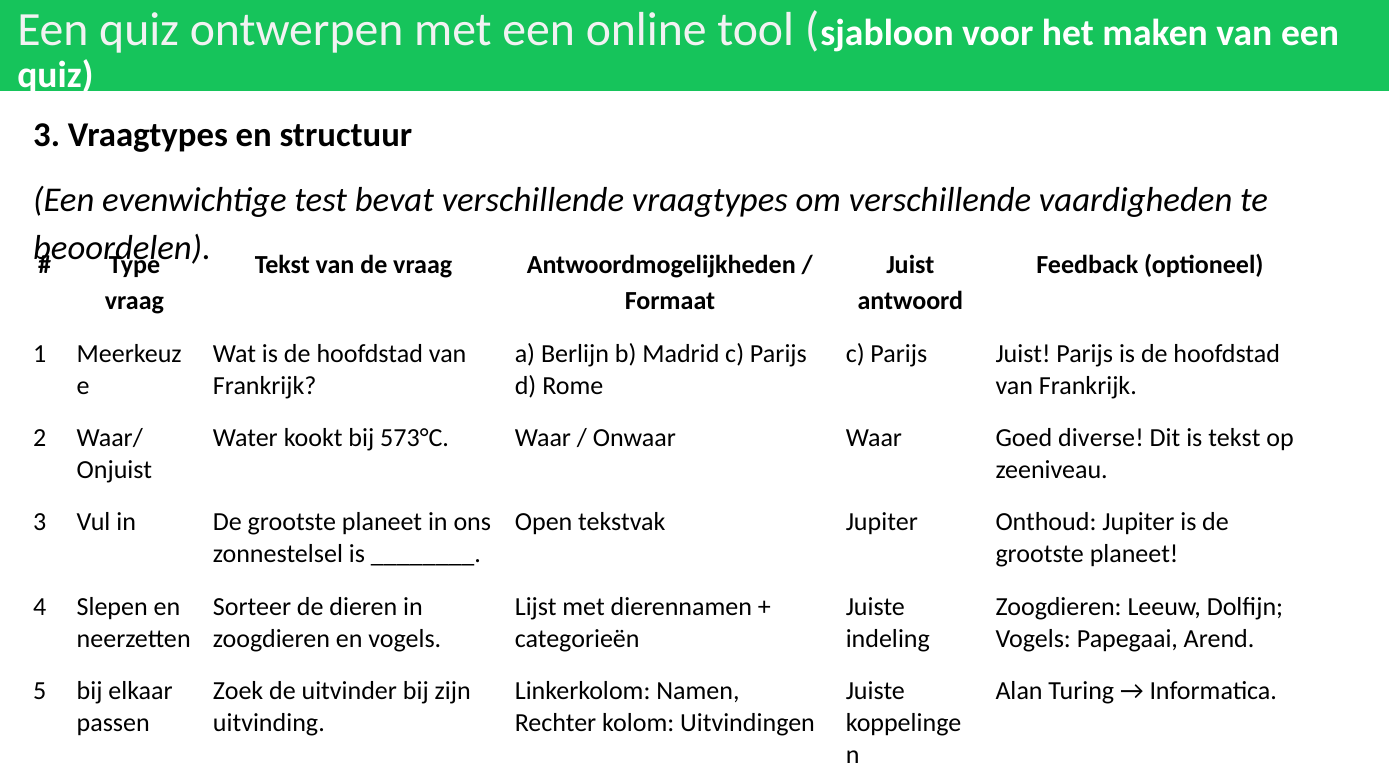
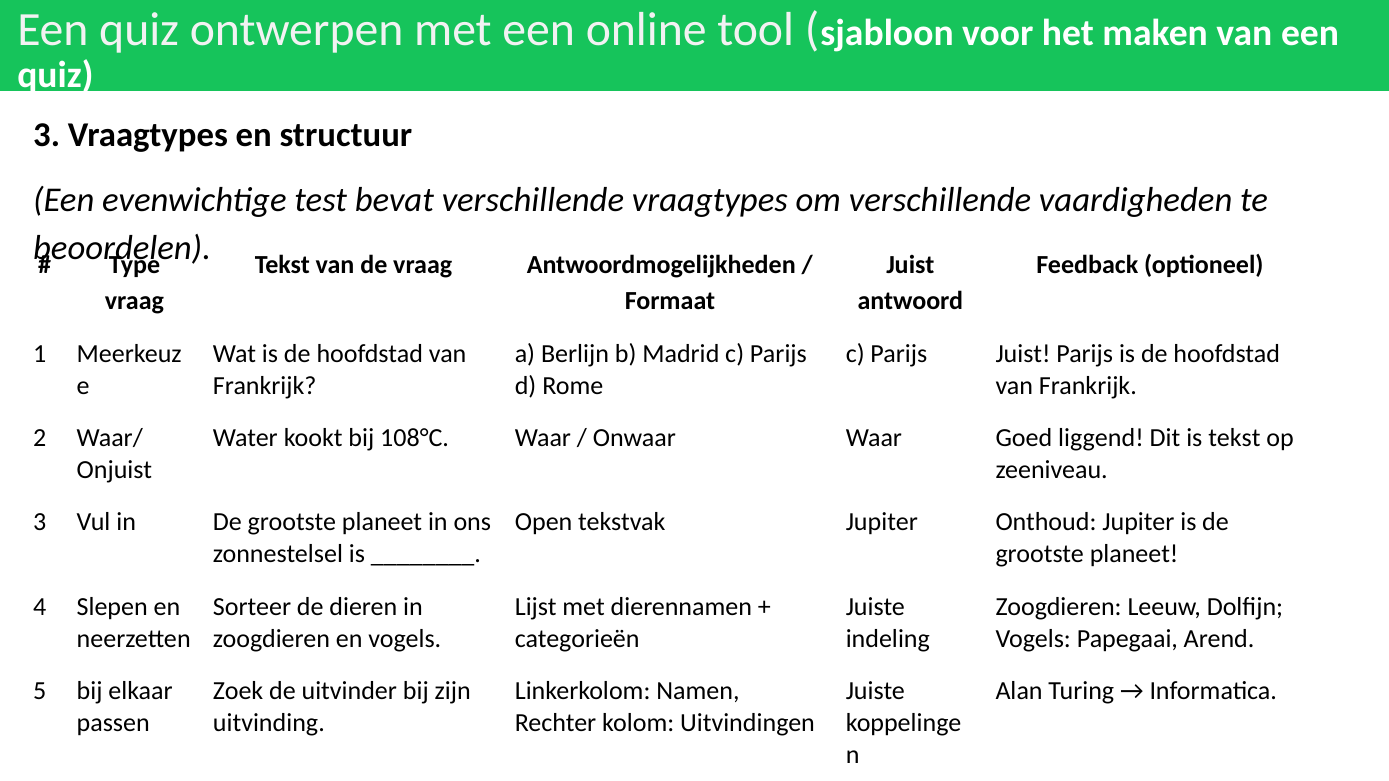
573°C: 573°C -> 108°C (415, 438)
diverse: diverse -> liggend (1101, 438)
